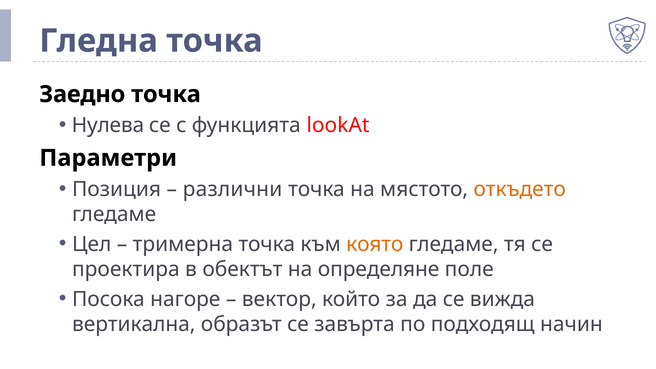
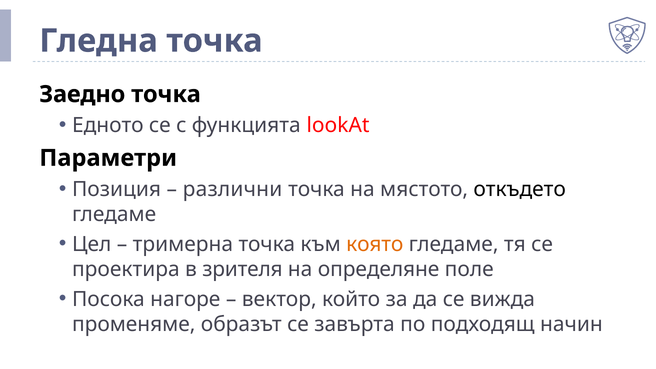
Нулева: Нулева -> Едното (108, 126)
откъдето colour: orange -> black (520, 189)
обектът: обектът -> зрителя (243, 269)
вертикална: вертикална -> променяме (134, 324)
